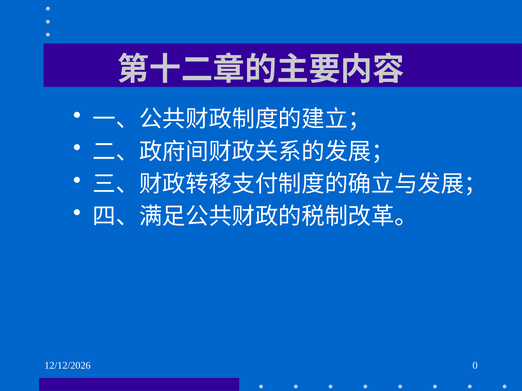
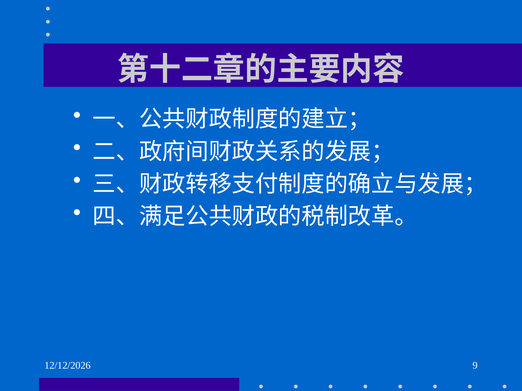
0: 0 -> 9 (475, 366)
